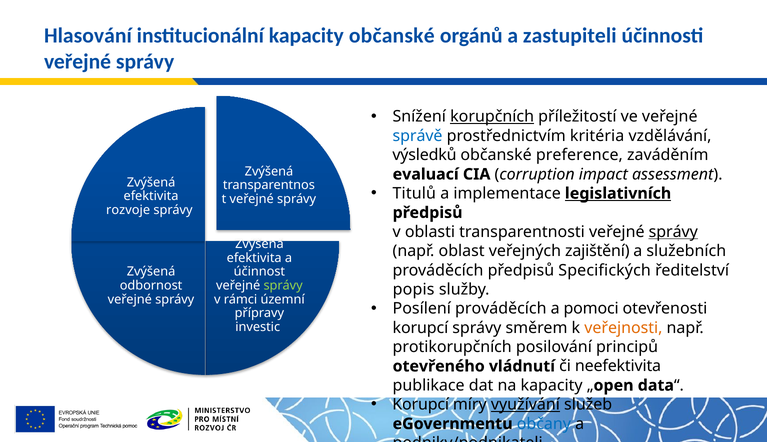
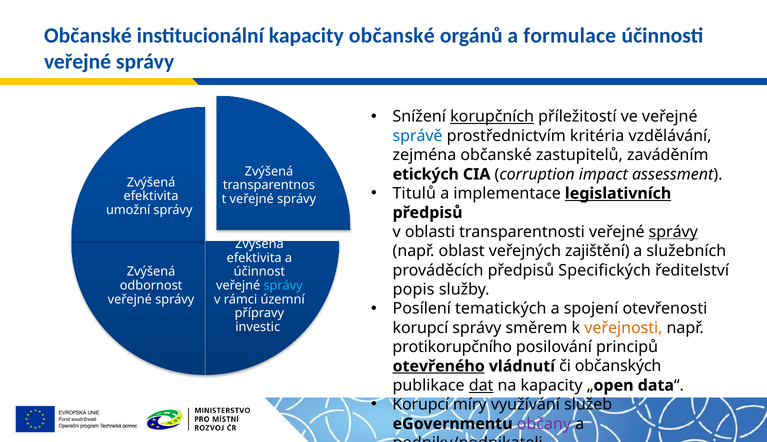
Hlasování: Hlasování -> Občanské (88, 36)
zastupiteli: zastupiteli -> formulace (570, 36)
výsledků: výsledků -> zejména (424, 155)
preference: preference -> zastupitelů (579, 155)
evaluací: evaluací -> etických (426, 174)
rozvoje: rozvoje -> umožní (128, 210)
správy colour: light green -> light blue (283, 285)
Posílení prováděcích: prováděcích -> tematických (501, 308)
pomoci: pomoci -> spojení (591, 308)
protikorupčních: protikorupčních -> protikorupčního (452, 347)
otevřeného underline: none -> present (439, 366)
neefektivita: neefektivita -> občanských (618, 366)
dat underline: none -> present (481, 385)
využívání underline: present -> none (525, 404)
občany colour: blue -> purple (544, 424)
